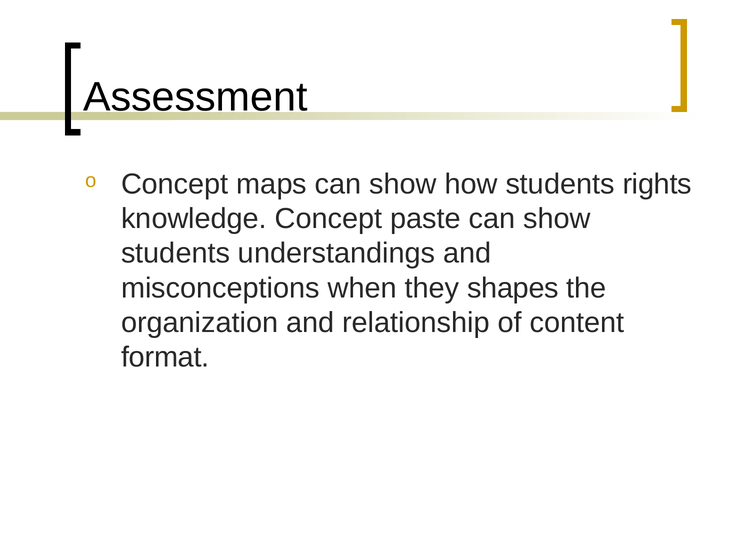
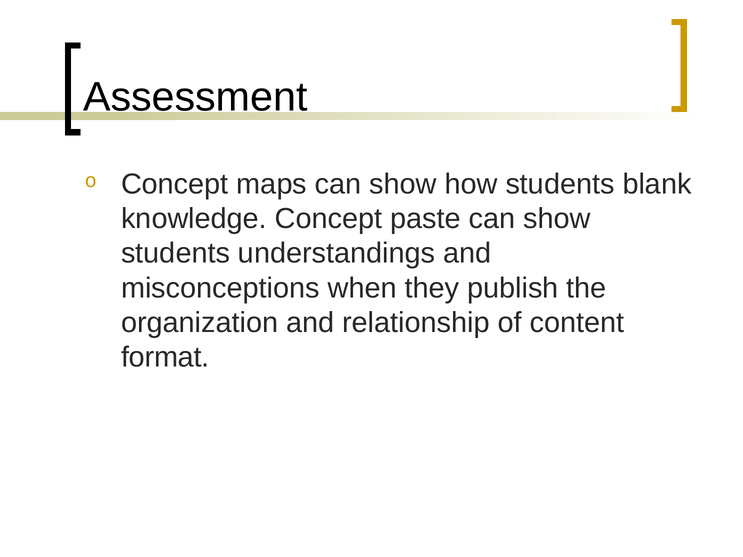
rights: rights -> blank (657, 184)
shapes: shapes -> publish (513, 288)
